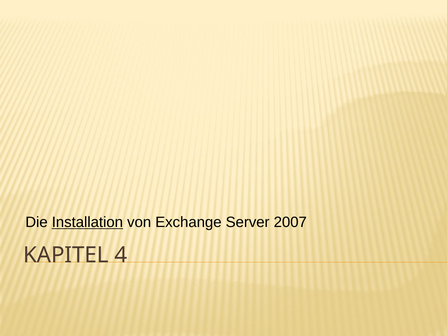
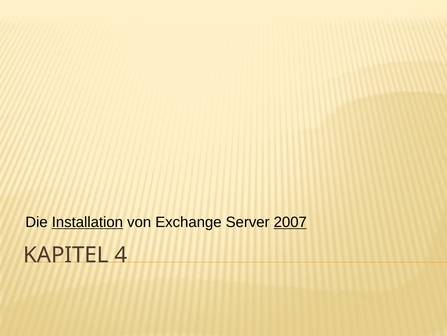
2007 underline: none -> present (290, 222)
